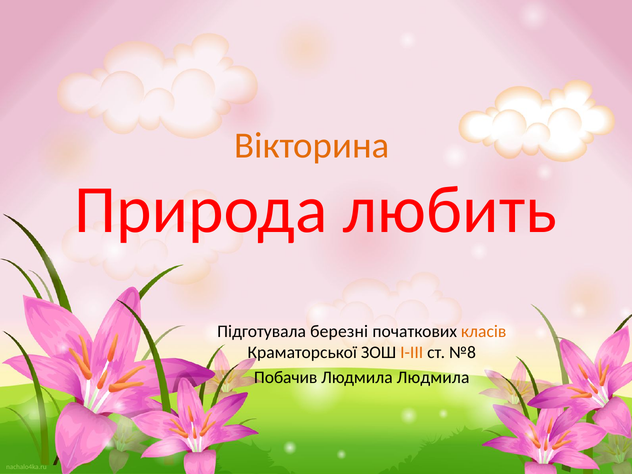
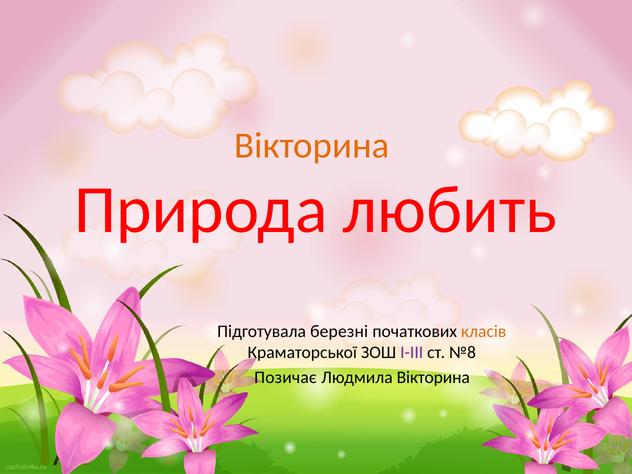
І-ІІІ colour: orange -> purple (412, 353)
Побачив: Побачив -> Позичає (285, 377)
Людмила Людмила: Людмила -> Вікторина (433, 377)
